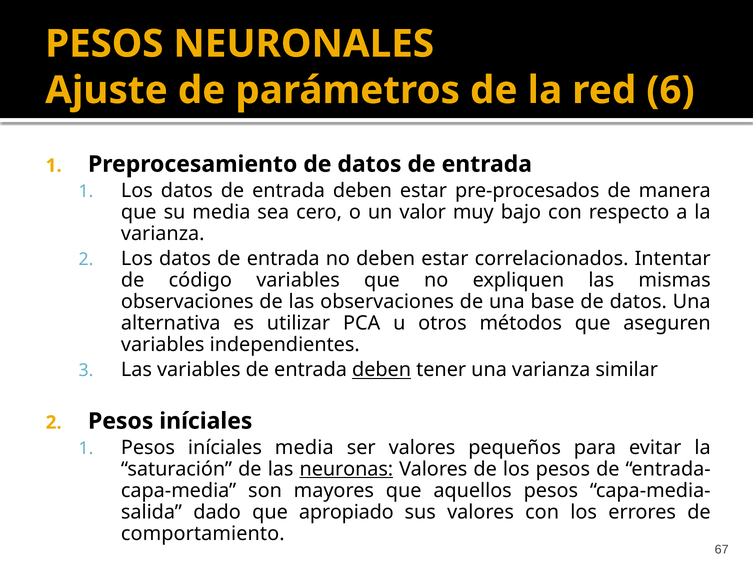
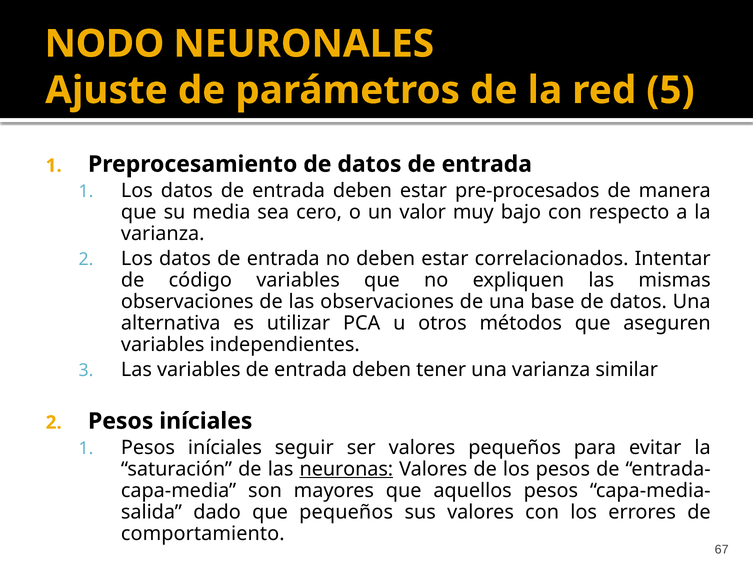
PESOS: PESOS -> NODO (104, 44)
6: 6 -> 5 (670, 90)
deben underline: present -> none (382, 370)
iníciales media: media -> seguir (304, 447)
que apropiado: apropiado -> pequeños (346, 512)
